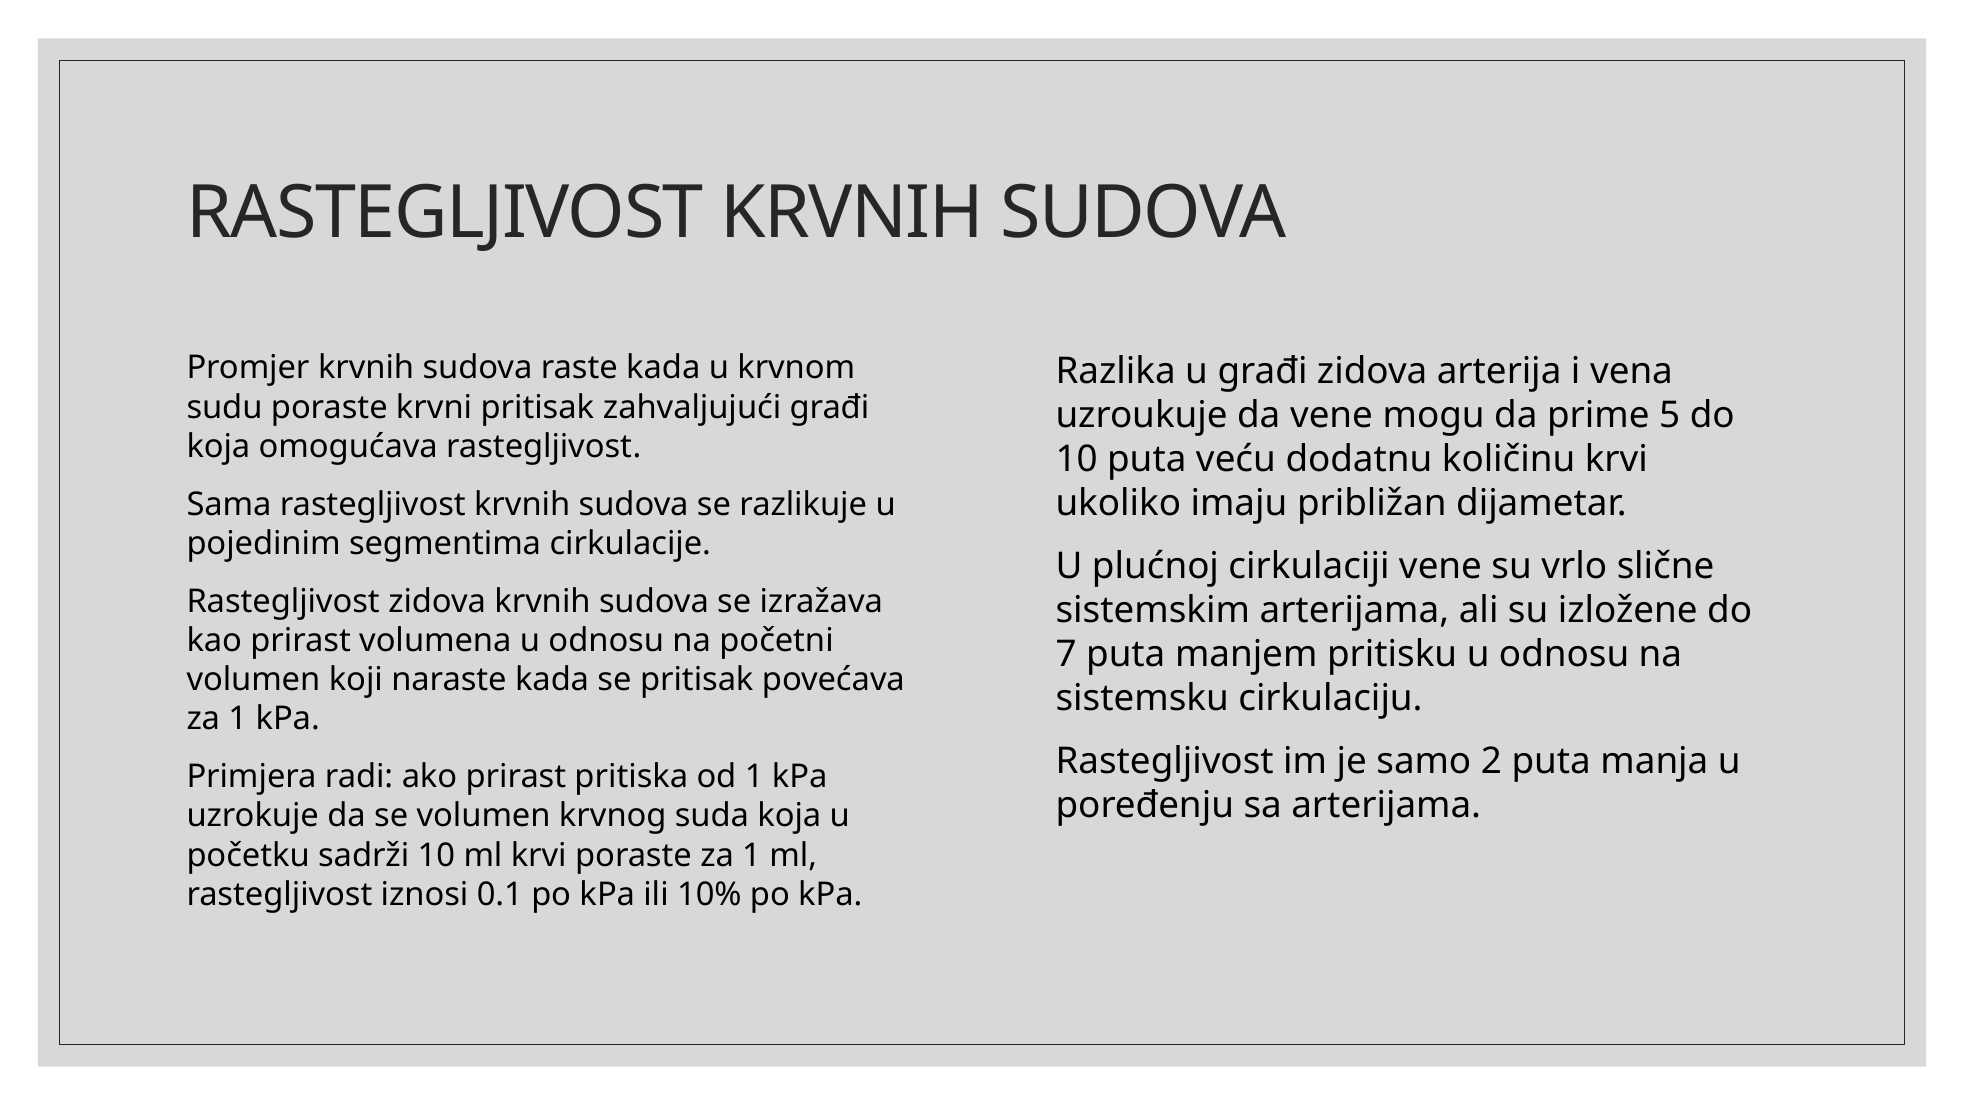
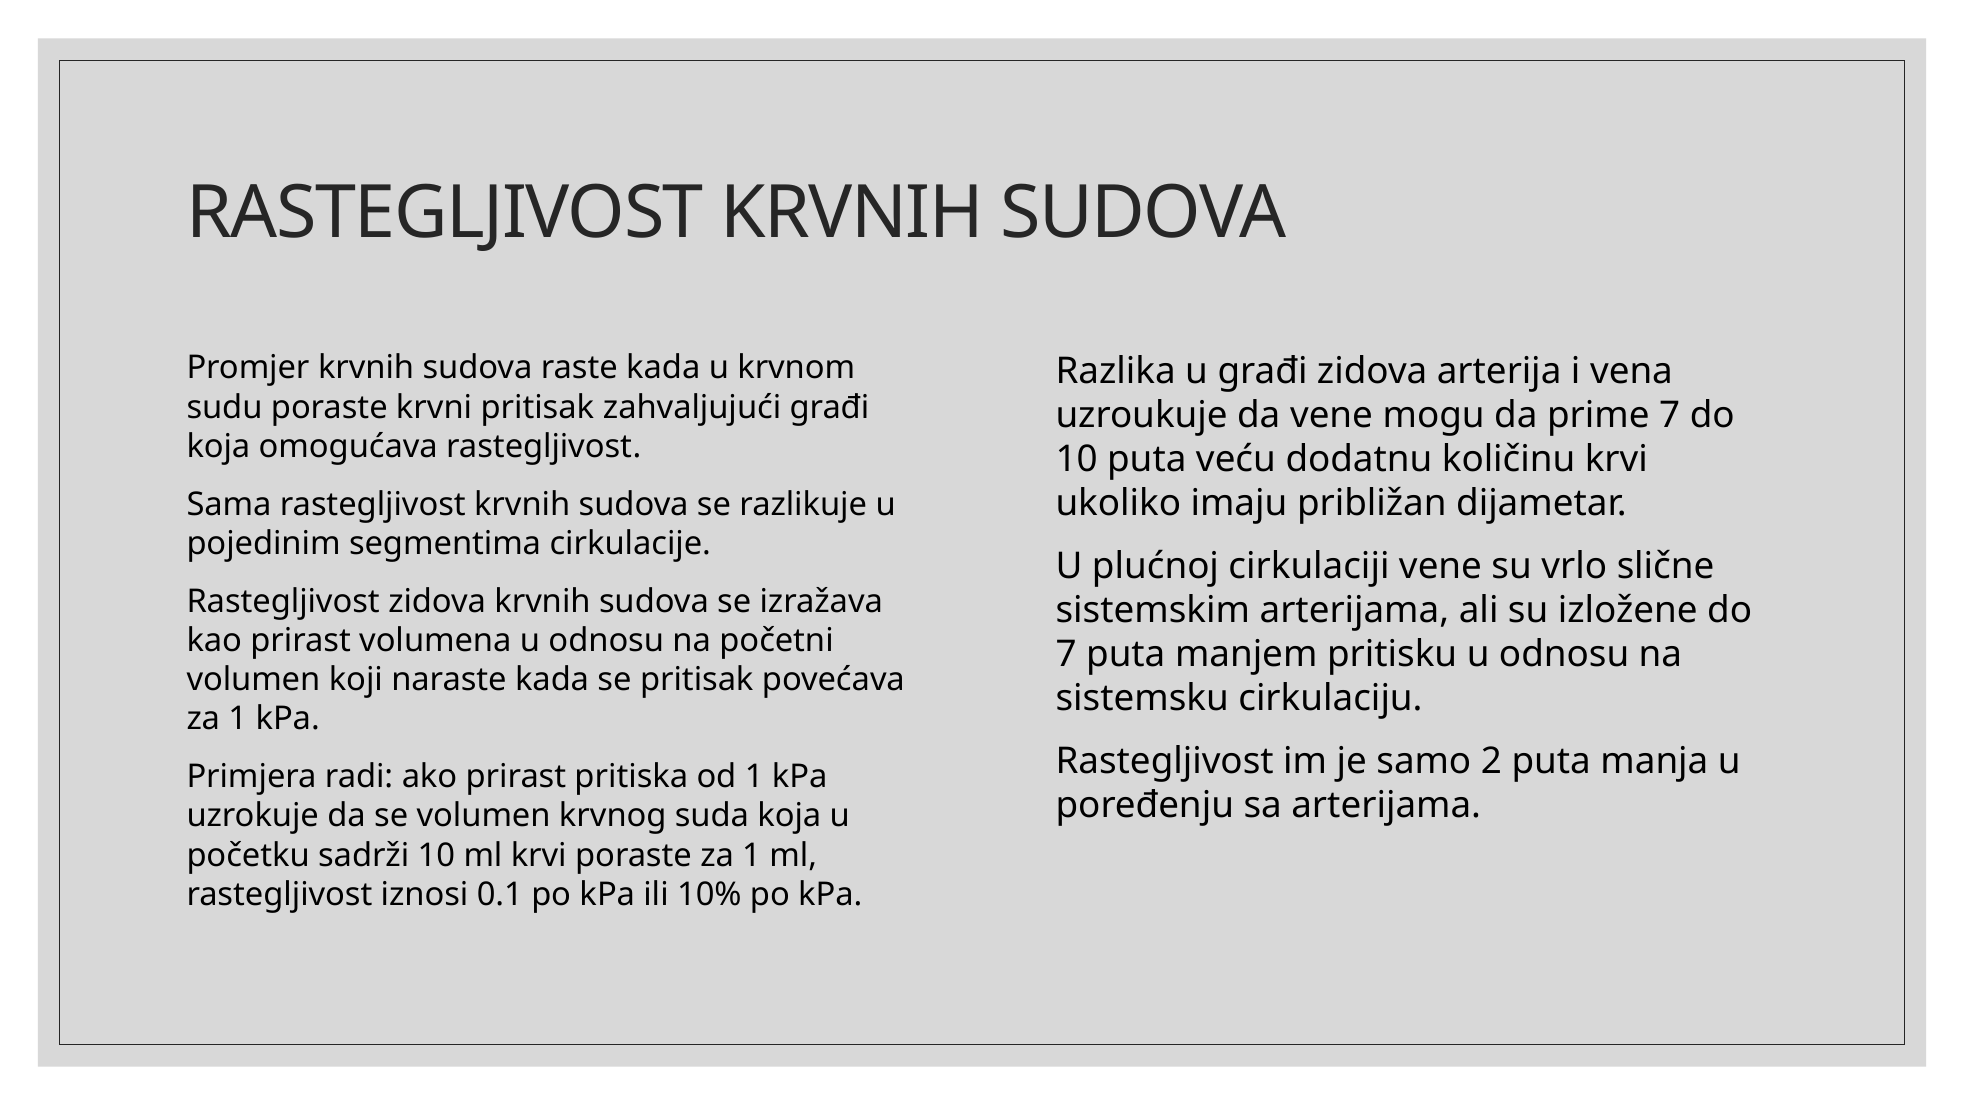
prime 5: 5 -> 7 (1670, 415)
